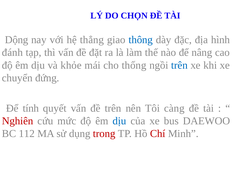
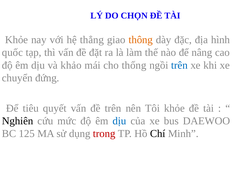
Dộng: Dộng -> Khỏe (17, 40)
thông colour: blue -> orange (141, 40)
đánh: đánh -> quốc (12, 53)
khỏe: khỏe -> khảo (71, 65)
tính: tính -> tiêu (31, 108)
Tôi càng: càng -> khỏe (174, 108)
Nghiên colour: red -> black (18, 121)
112: 112 -> 125 (27, 134)
Chí colour: red -> black (158, 134)
